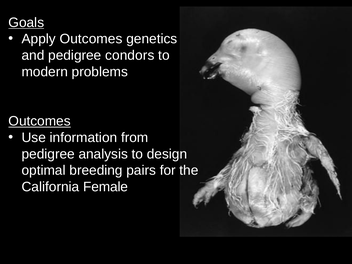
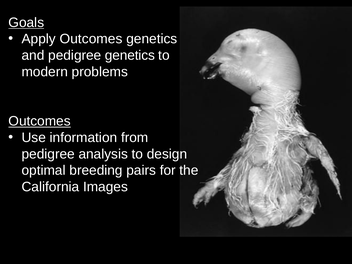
pedigree condors: condors -> genetics (130, 55)
Female: Female -> Images (105, 187)
